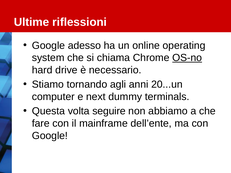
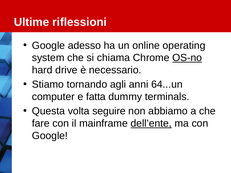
20...un: 20...un -> 64...un (167, 85)
next: next -> fatta (96, 97)
dell’ente underline: none -> present (151, 124)
